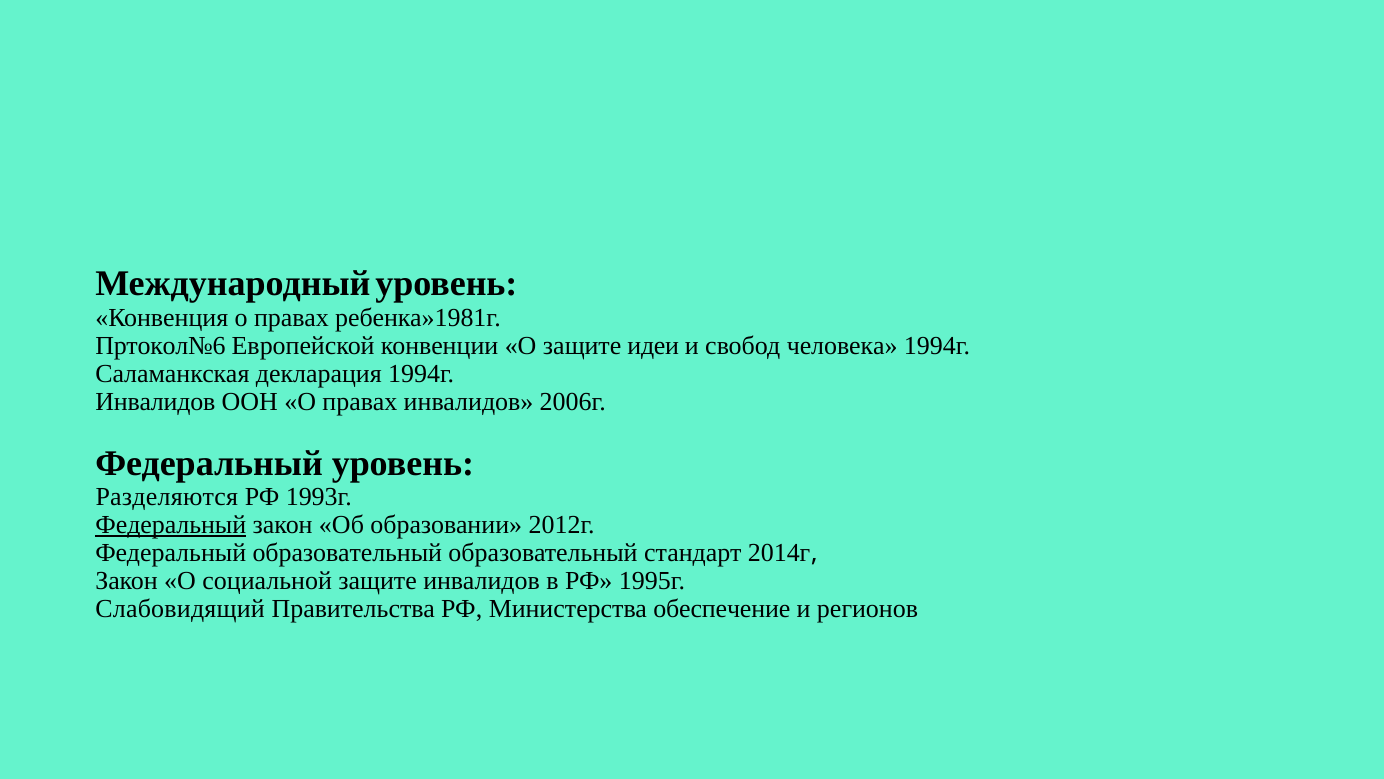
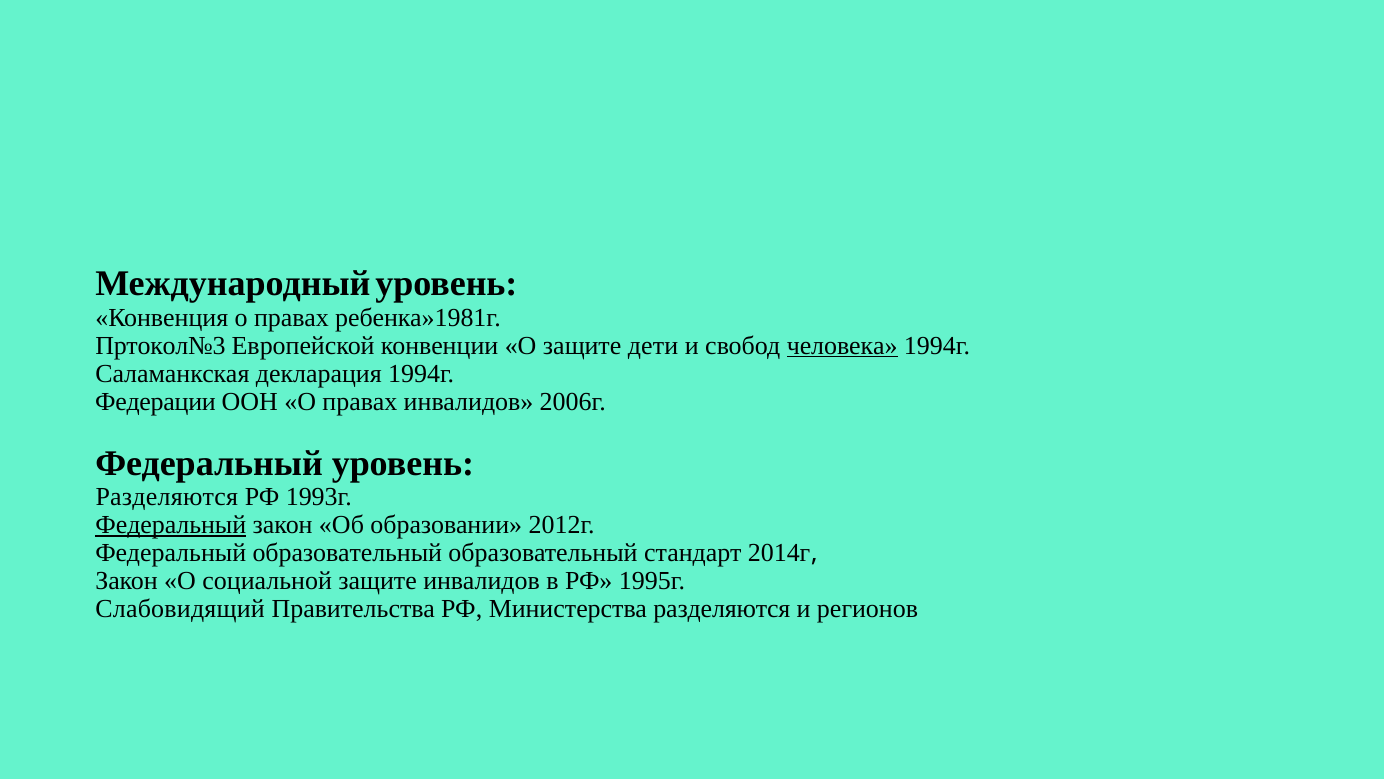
Пртокол№6: Пртокол№6 -> Пртокол№3 (160, 345)
идеи: идеи -> дети (653, 345)
человека underline: none -> present (842, 345)
Инвалидов: Инвалидов -> Федерации (155, 401)
Министерства обеспечение: обеспечение -> разделяются (722, 608)
